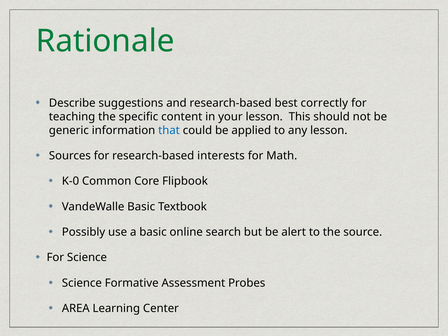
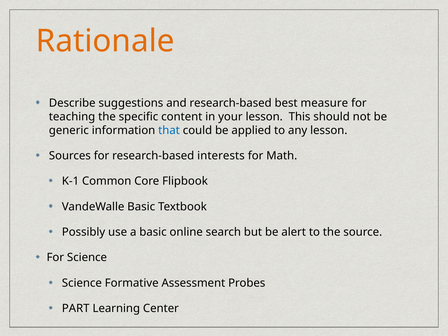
Rationale colour: green -> orange (105, 41)
correctly: correctly -> measure (324, 103)
K-0: K-0 -> K-1 (71, 181)
AREA: AREA -> PART (76, 308)
